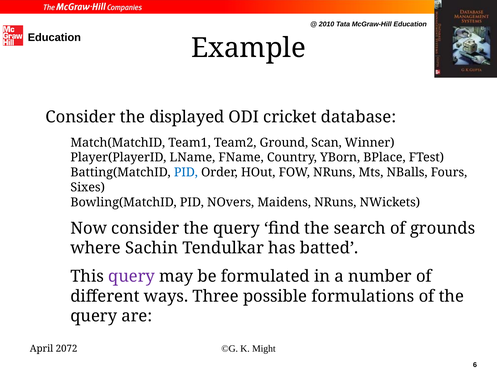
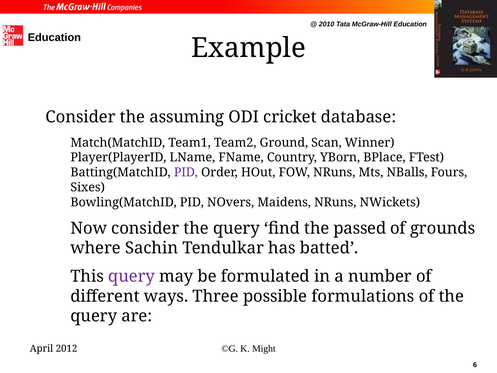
displayed: displayed -> assuming (187, 117)
PID colour: blue -> purple (186, 172)
search: search -> passed (360, 228)
2072: 2072 -> 2012 (67, 348)
